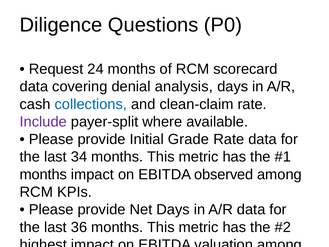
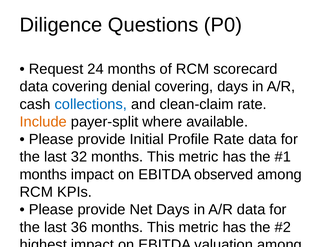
denial analysis: analysis -> covering (184, 87)
Include colour: purple -> orange (43, 122)
Grade: Grade -> Profile (189, 139)
34: 34 -> 32 (79, 157)
